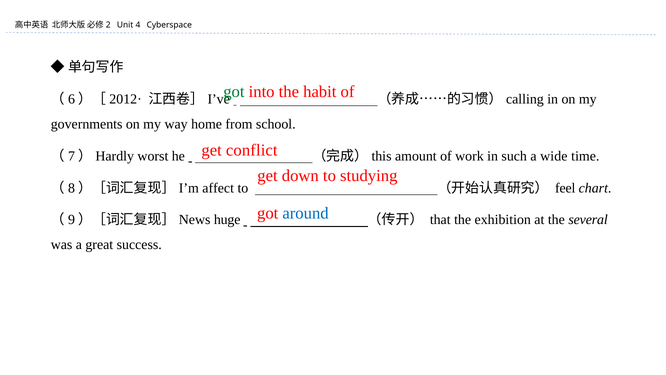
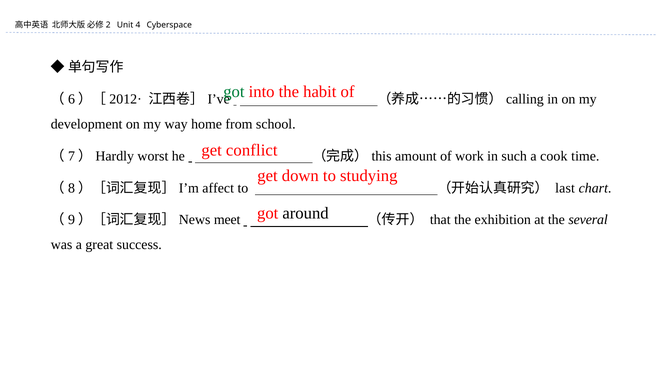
governments: governments -> development (87, 124)
wide: wide -> cook (554, 156)
feel: feel -> last (565, 188)
around colour: blue -> black (306, 213)
huge: huge -> meet (227, 220)
